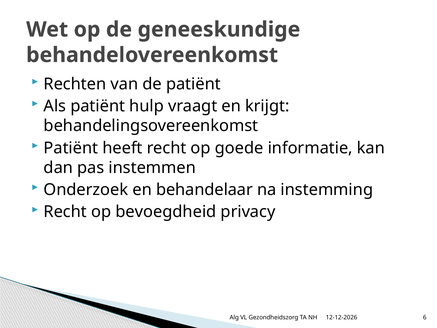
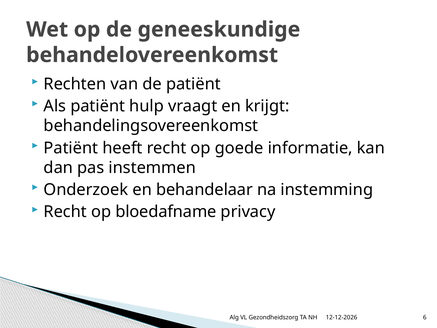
bevoegdheid: bevoegdheid -> bloedafname (166, 212)
